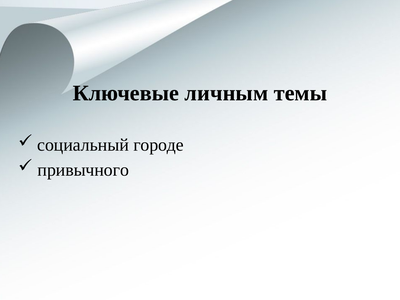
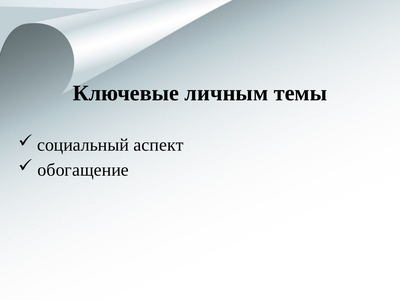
городе: городе -> аспект (158, 145)
привычного: привычного -> обогащение (83, 170)
